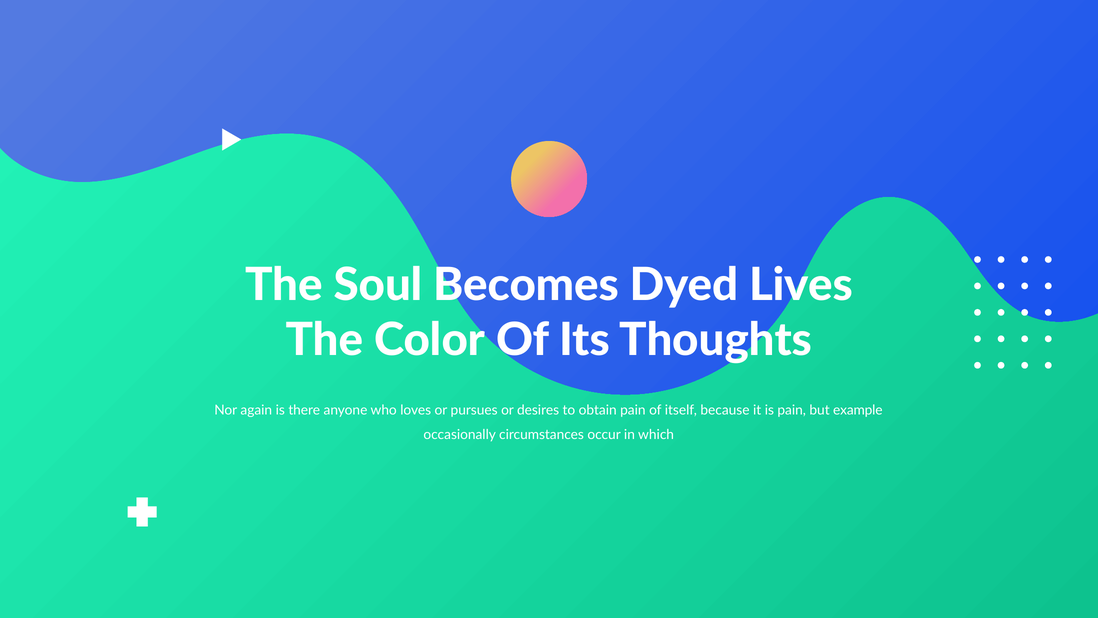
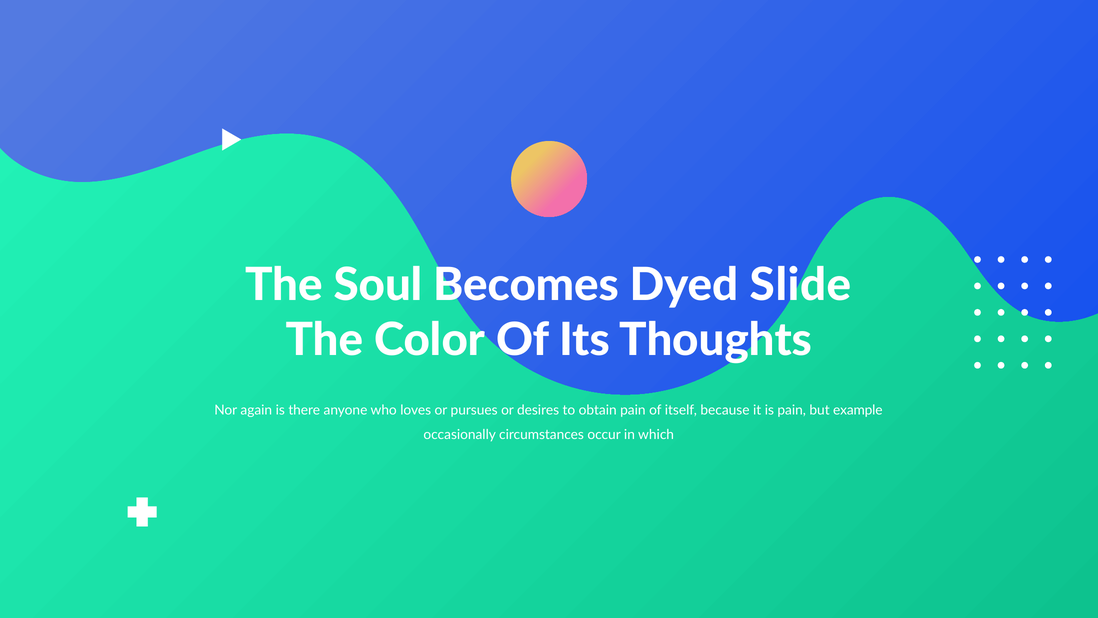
Lives: Lives -> Slide (801, 285)
